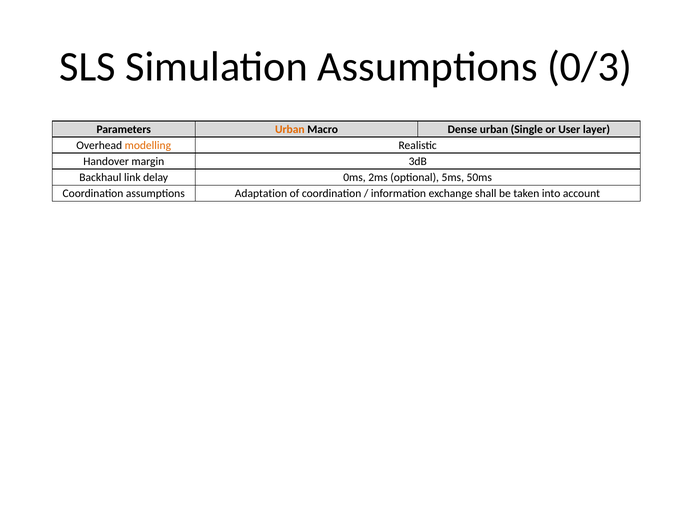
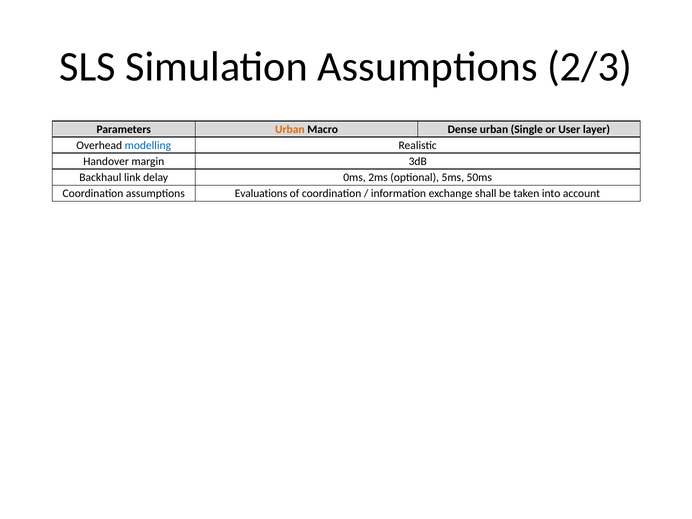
0/3: 0/3 -> 2/3 (590, 67)
modelling colour: orange -> blue (148, 145)
Adaptation: Adaptation -> Evaluations (261, 193)
